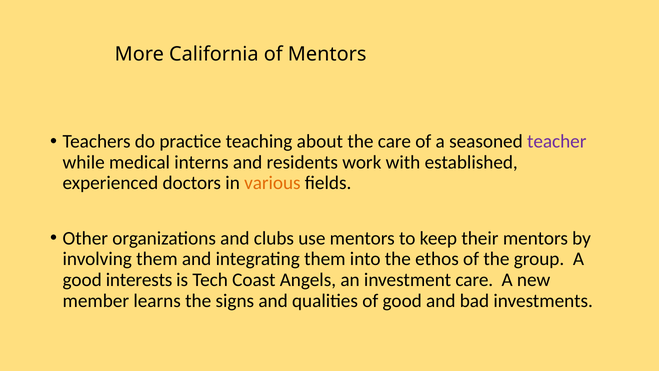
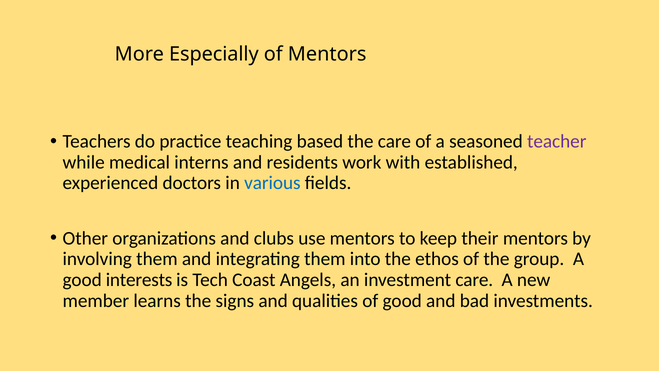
California: California -> Especially (214, 54)
about: about -> based (320, 141)
various colour: orange -> blue (272, 183)
